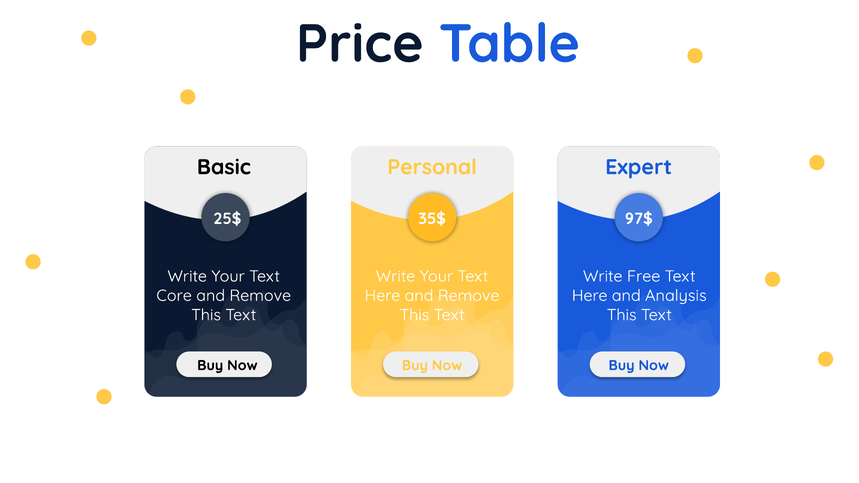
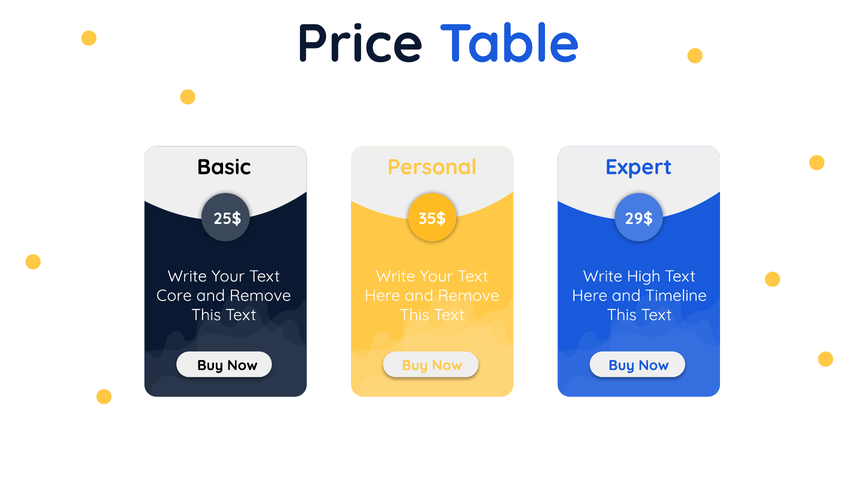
97$: 97$ -> 29$ (639, 219)
Free: Free -> High (644, 276)
Analysis: Analysis -> Timeline (676, 296)
